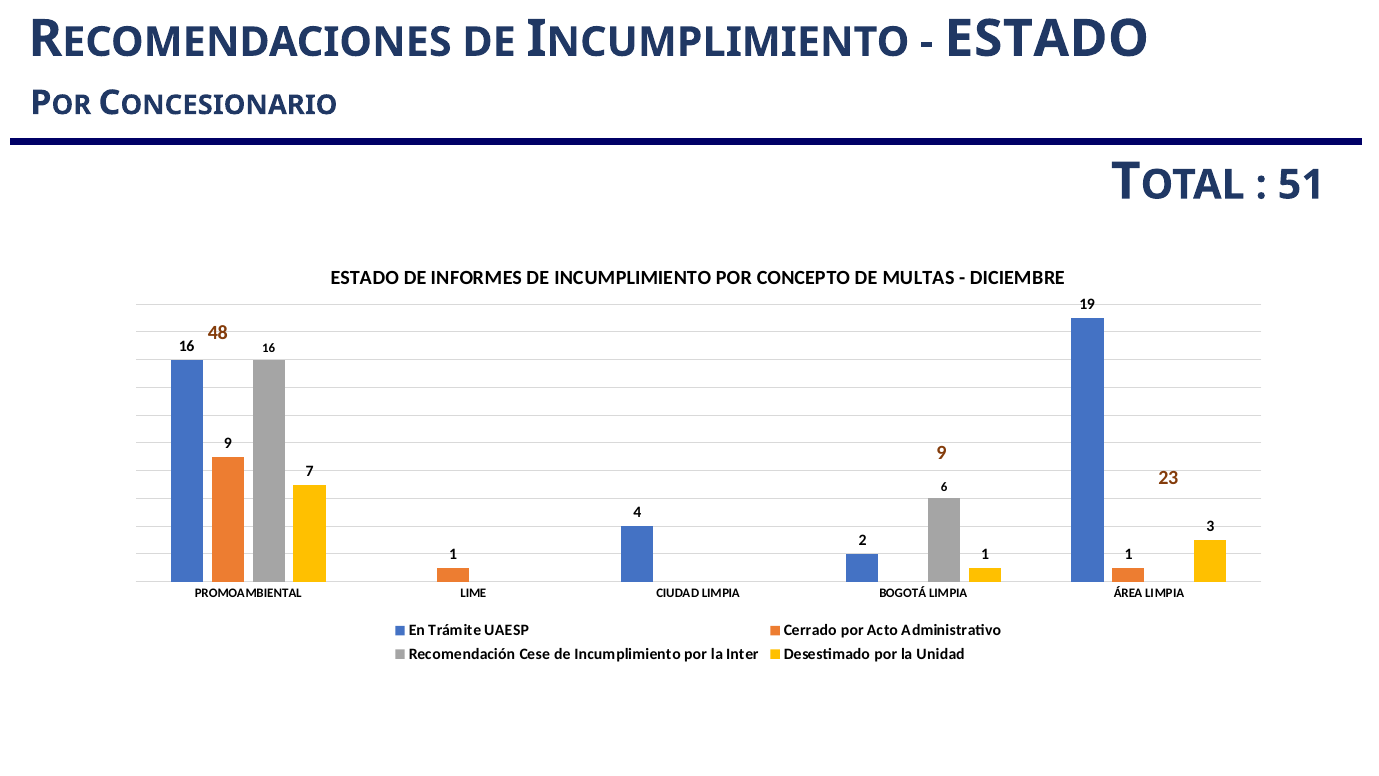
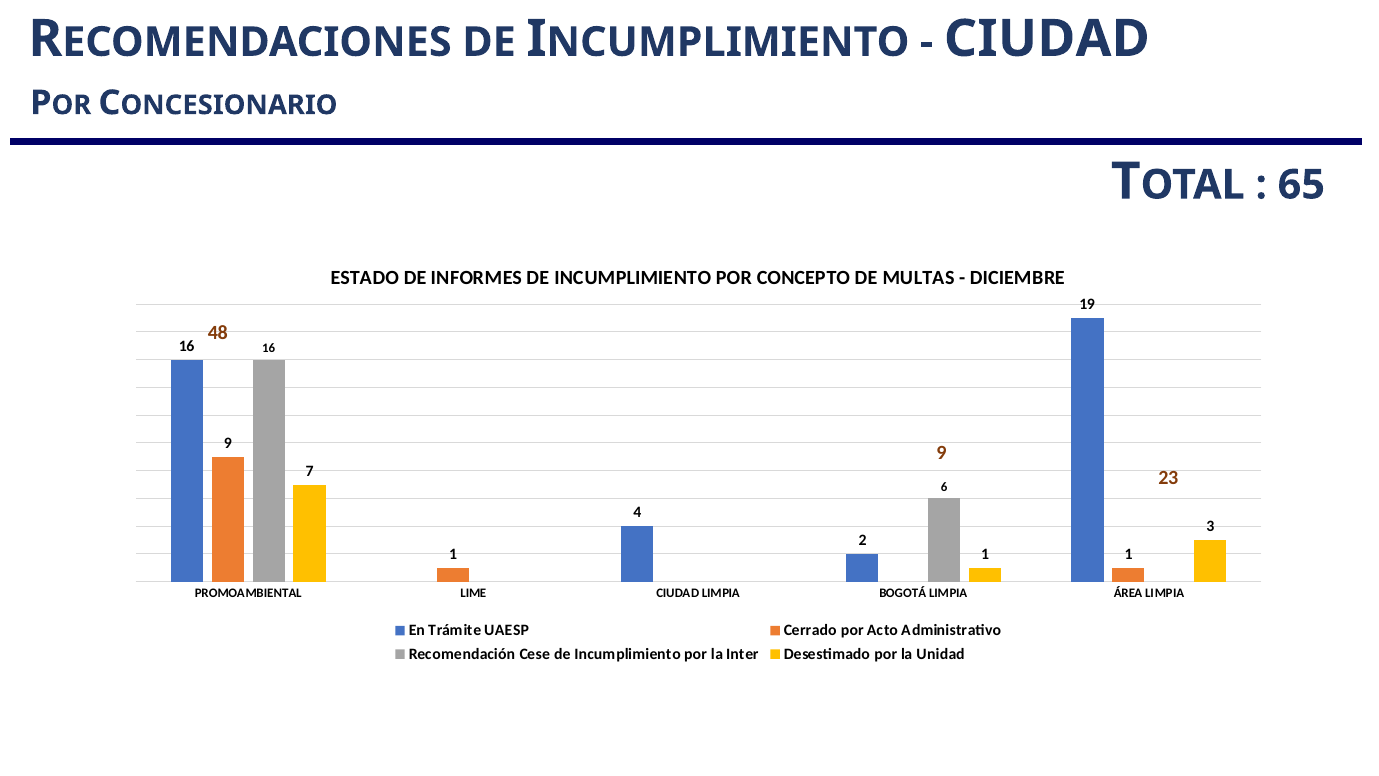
ESTADO: ESTADO -> CIUDAD (1047, 39)
51: 51 -> 65 (1301, 185)
